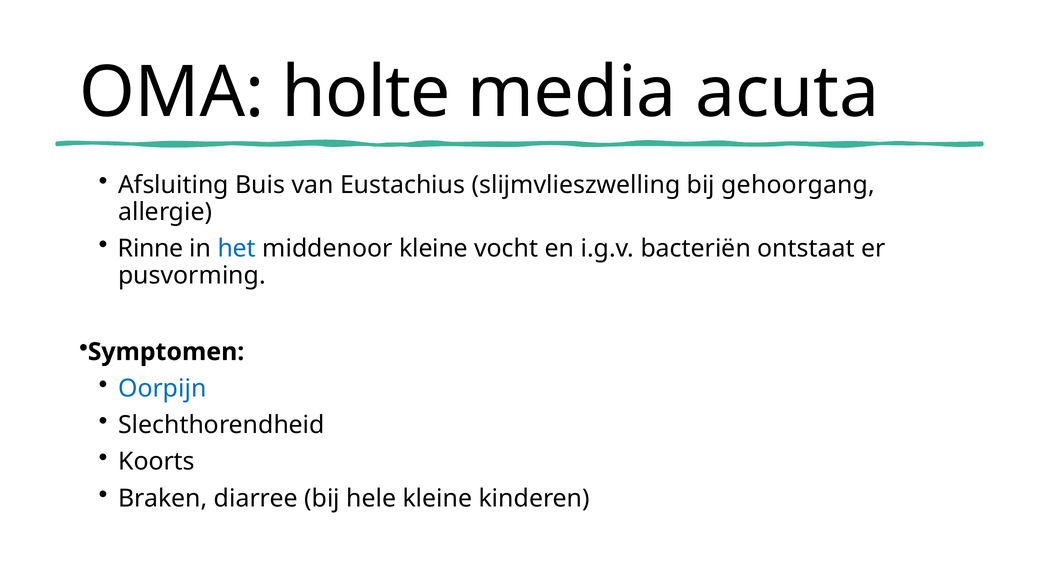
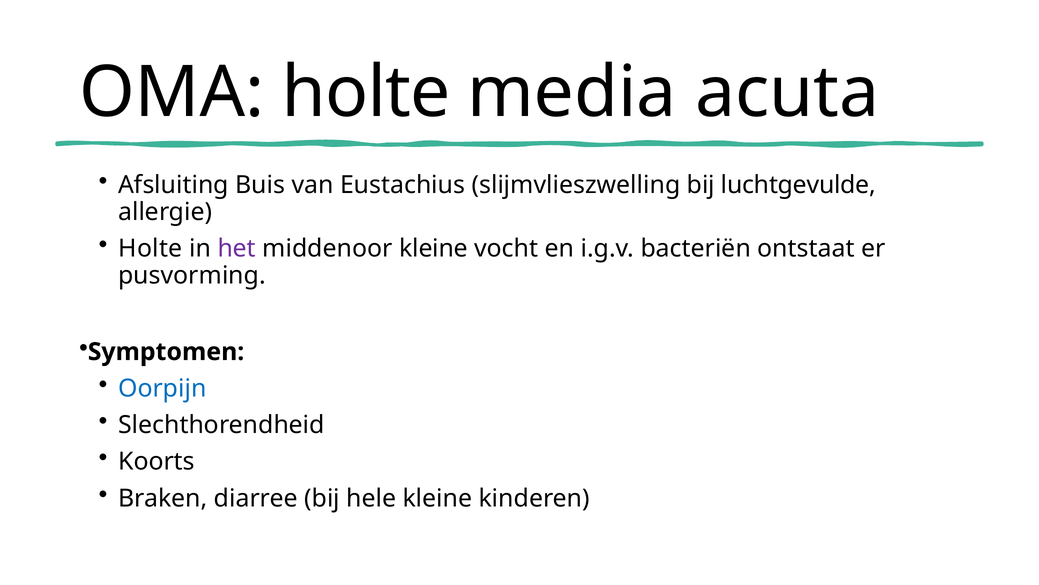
gehoorgang: gehoorgang -> luchtgevulde (798, 185)
Rinne: Rinne -> Holte (150, 248)
het colour: blue -> purple (237, 248)
